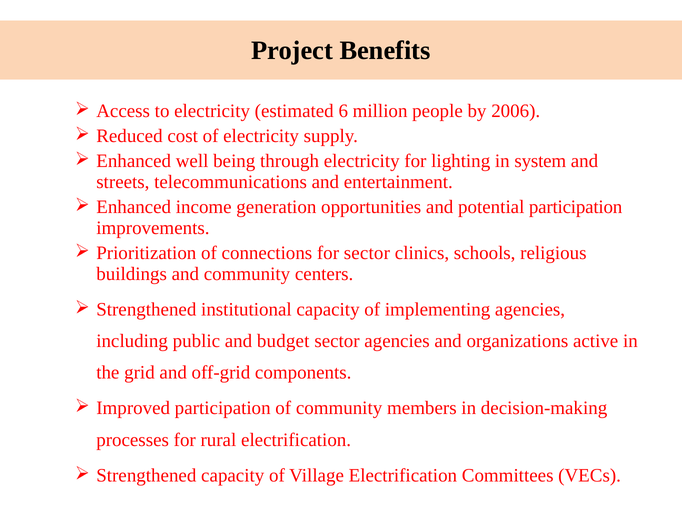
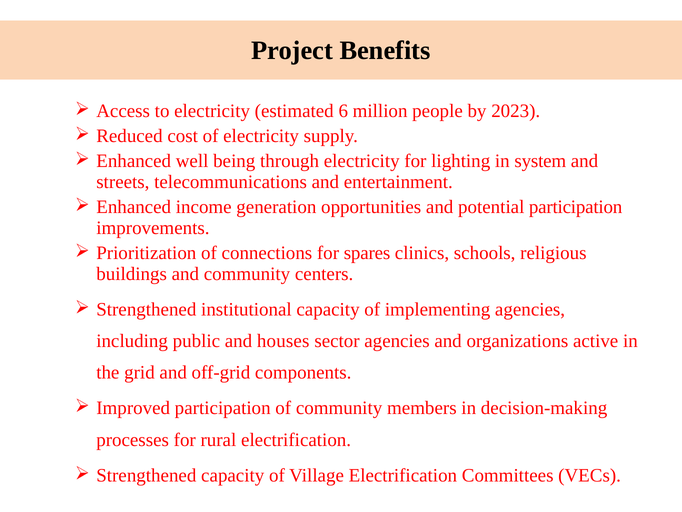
2006: 2006 -> 2023 (516, 111)
for sector: sector -> spares (367, 253)
budget: budget -> houses (283, 341)
